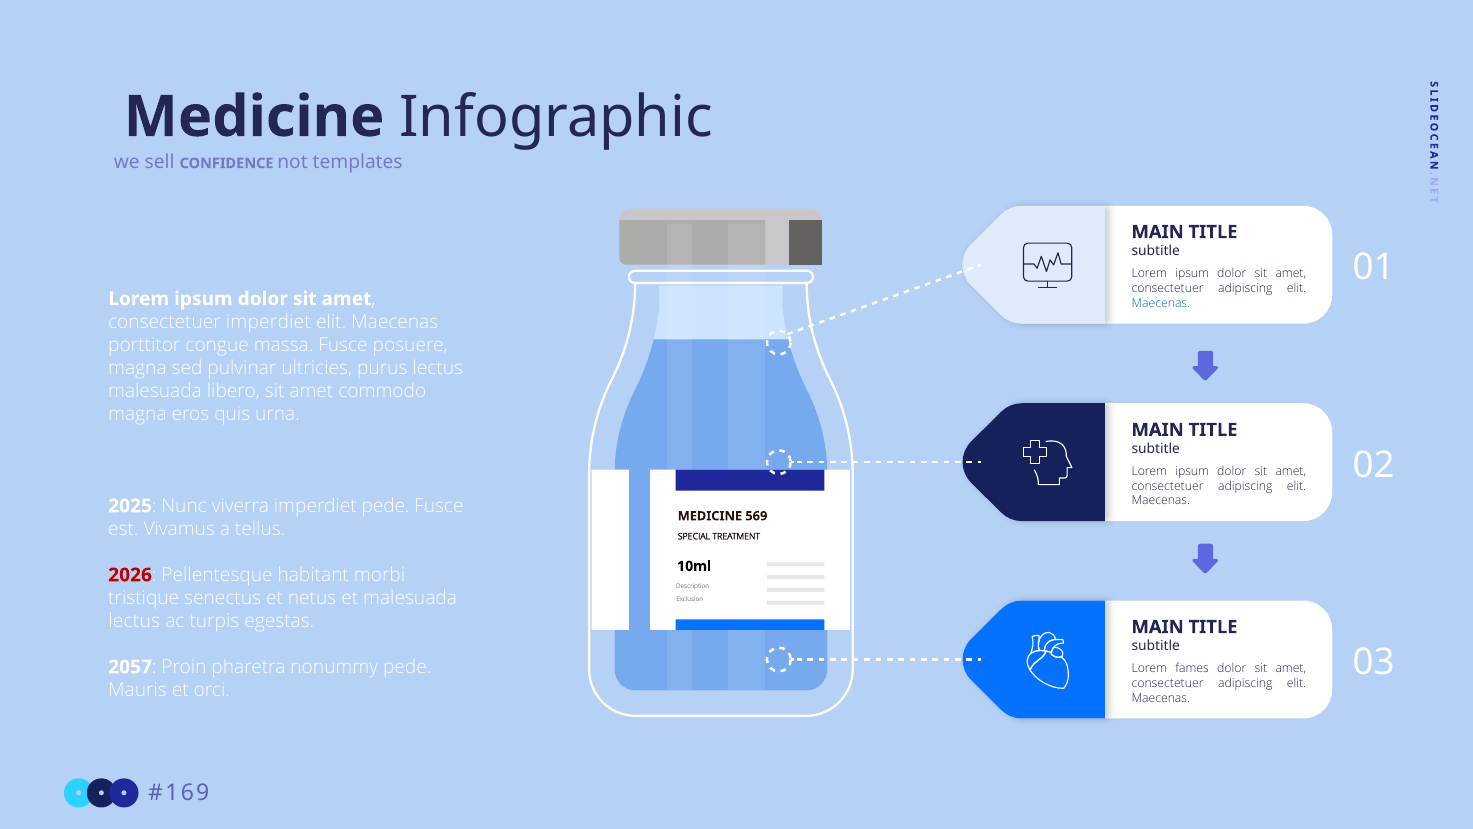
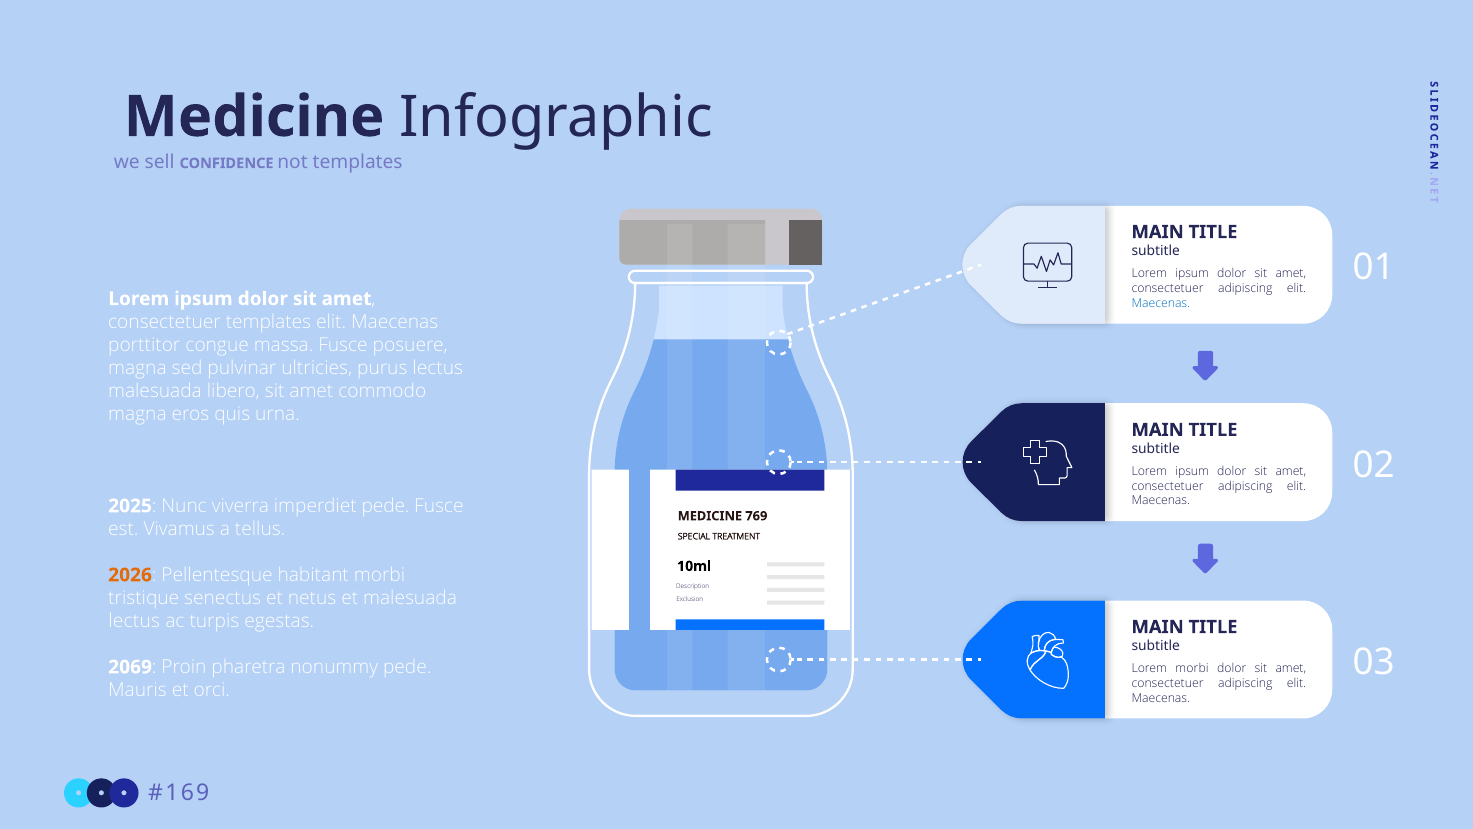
consectetuer imperdiet: imperdiet -> templates (268, 322)
569: 569 -> 769 (756, 516)
2026 colour: red -> orange (130, 575)
Lorem fames: fames -> morbi (1192, 668)
2057: 2057 -> 2069 (130, 667)
